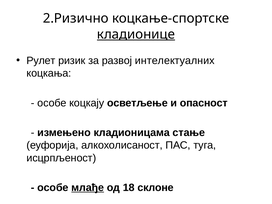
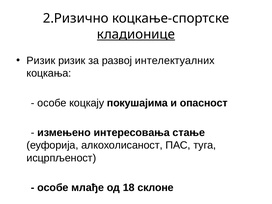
Рулет: Рулет -> Ризик (41, 61)
осветљење: осветљење -> покушајима (137, 103)
кладионицама: кладионицама -> интересовања (132, 133)
млађе underline: present -> none (88, 188)
